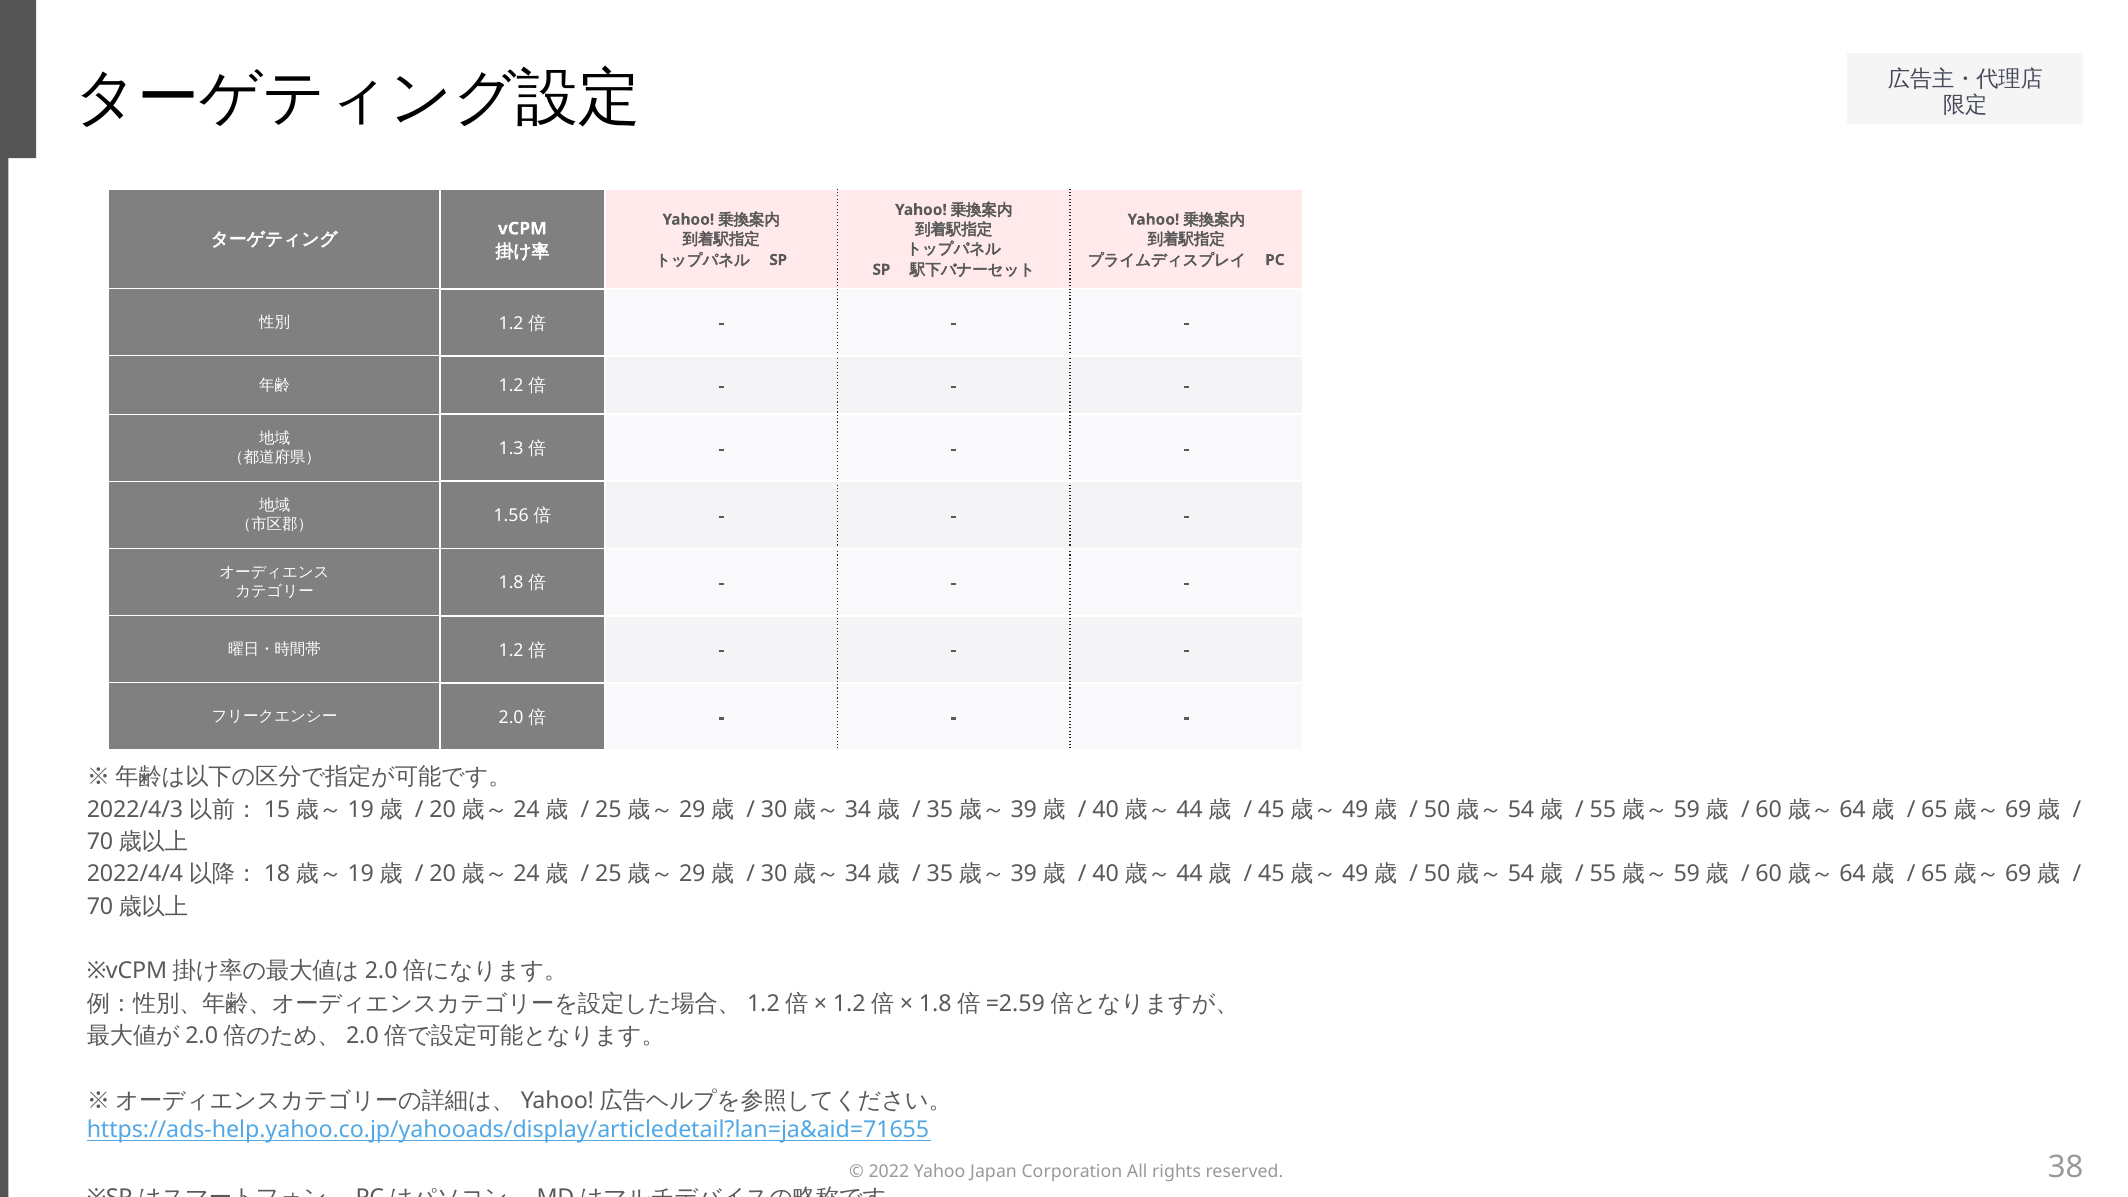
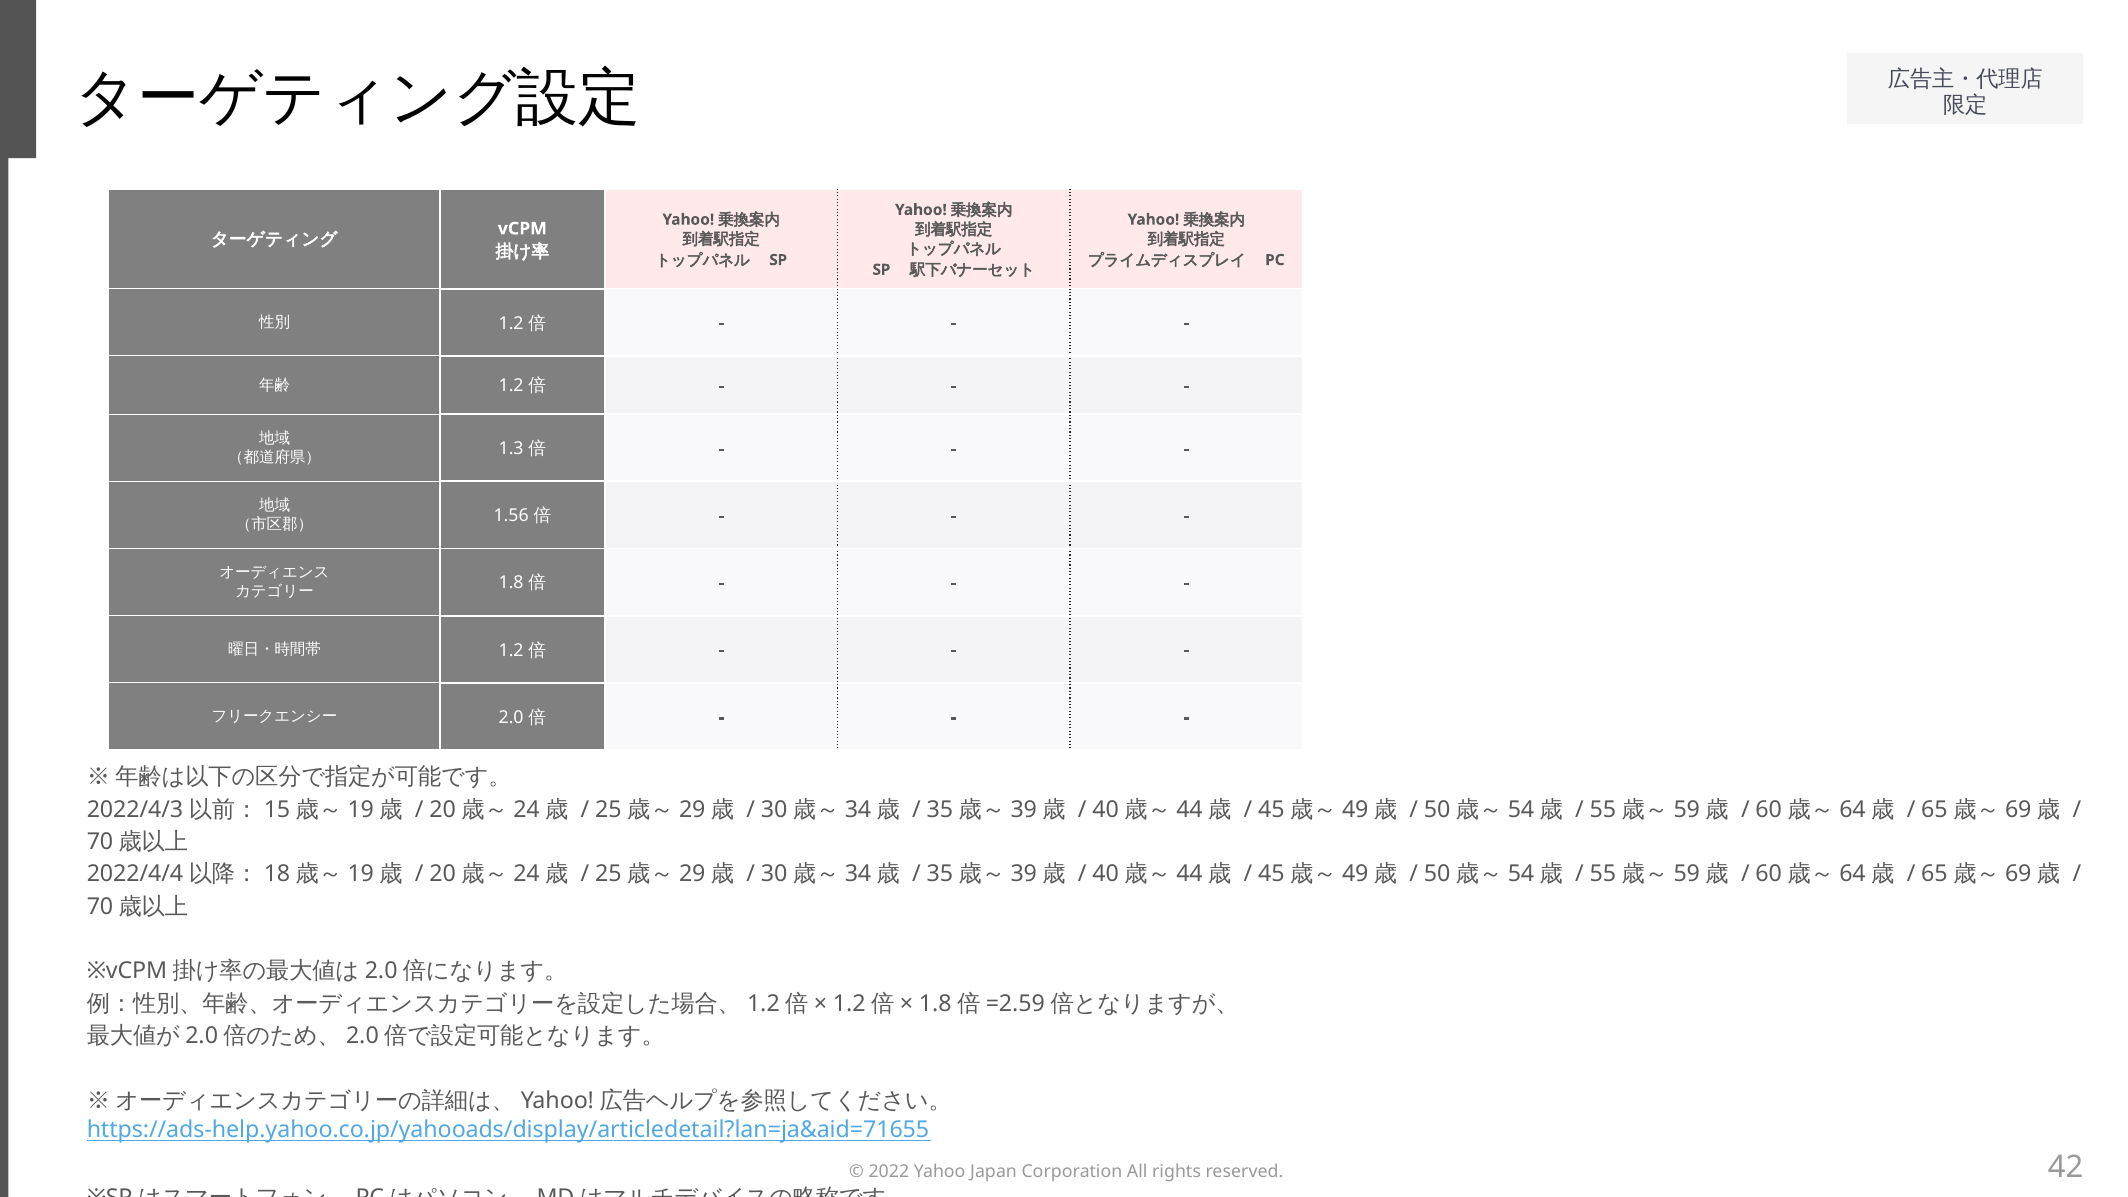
38: 38 -> 42 (2066, 1168)
